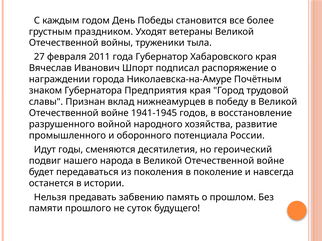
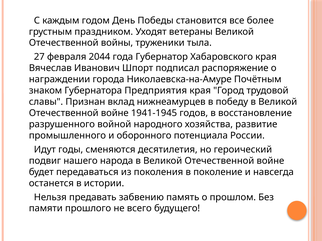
2011: 2011 -> 2044 (99, 57)
суток: суток -> всего (139, 209)
